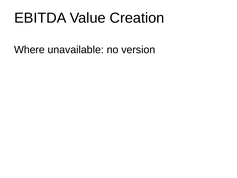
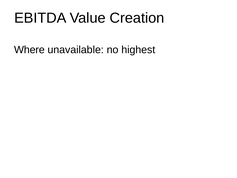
version: version -> highest (138, 50)
